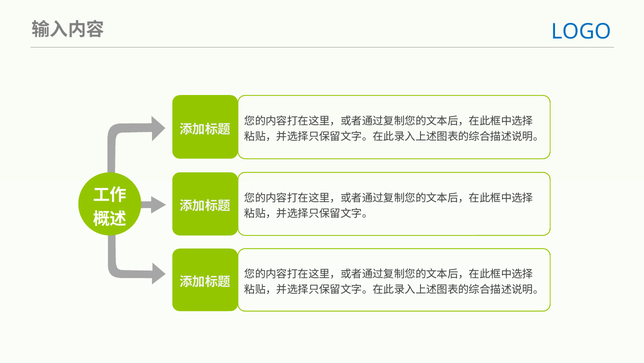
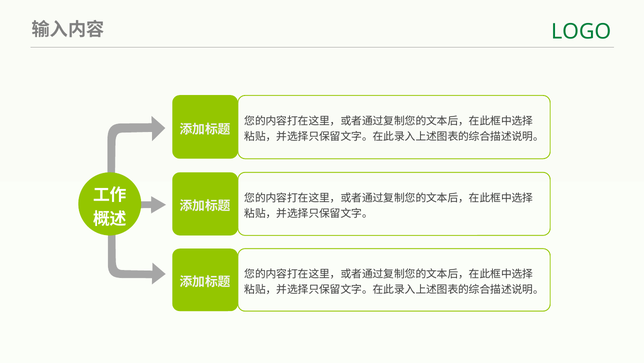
LOGO colour: blue -> green (581, 31)
